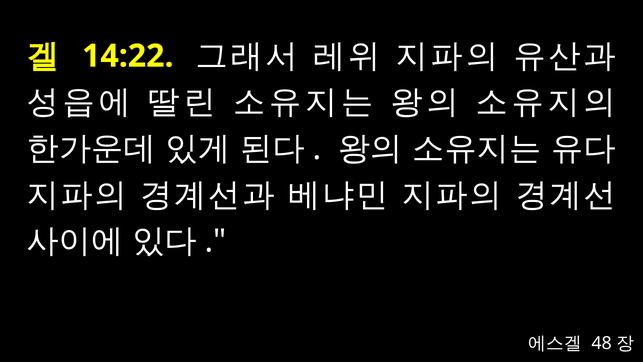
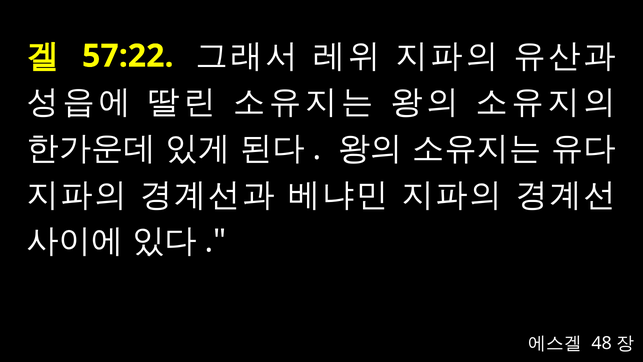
14:22: 14:22 -> 57:22 (128, 56)
